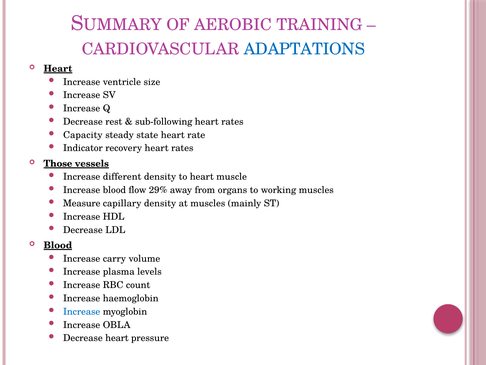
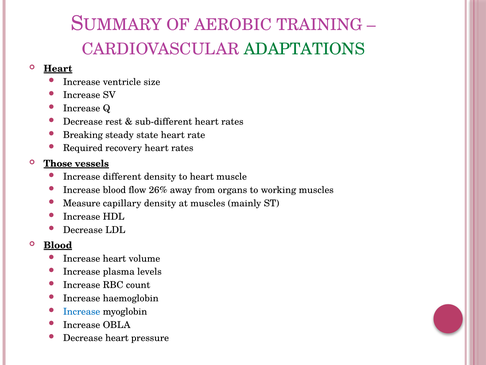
ADAPTATIONS colour: blue -> green (304, 49)
sub-following: sub-following -> sub-different (164, 121)
Capacity: Capacity -> Breaking (83, 135)
Indicator: Indicator -> Required (83, 148)
29%: 29% -> 26% (158, 190)
Increase carry: carry -> heart (114, 258)
